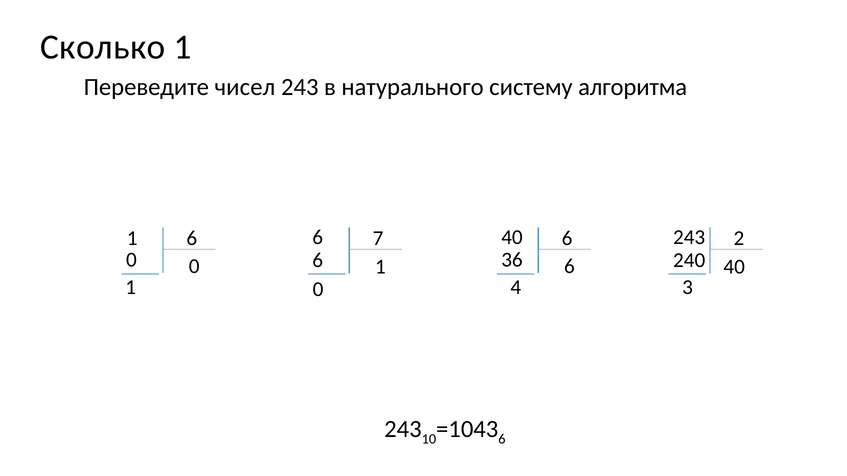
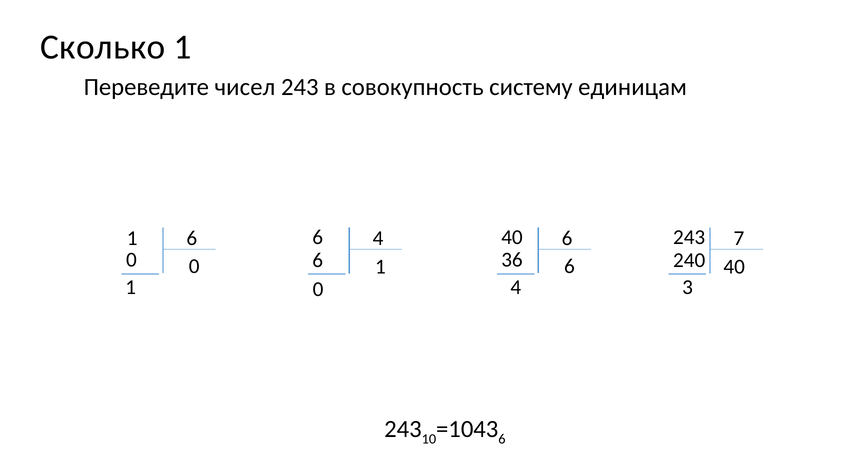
натурального: натурального -> совокупность (412, 87)
алгоритма: алгоритма -> единицам (633, 87)
6 7: 7 -> 4 (378, 239)
2: 2 -> 7 (739, 239)
